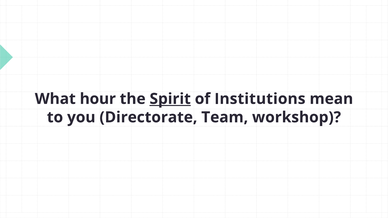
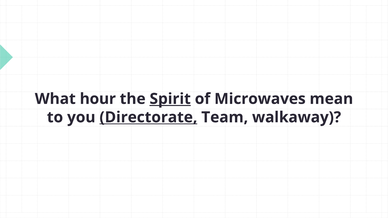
Institutions: Institutions -> Microwaves (260, 99)
Directorate underline: none -> present (148, 117)
workshop: workshop -> walkaway (297, 117)
